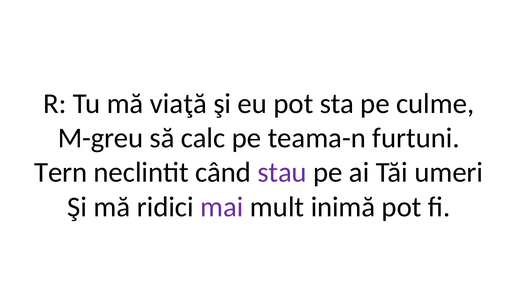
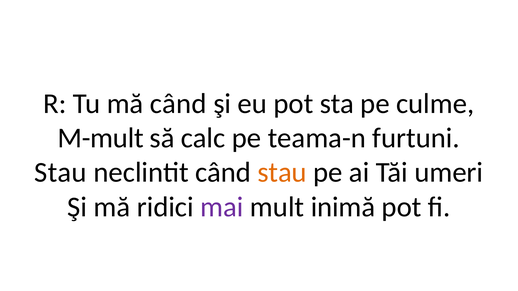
mă viaţă: viaţă -> când (178, 104)
M-greu: M-greu -> M-mult (101, 138)
Tern: Tern -> Stau (61, 173)
stau colour: purple -> orange (282, 173)
